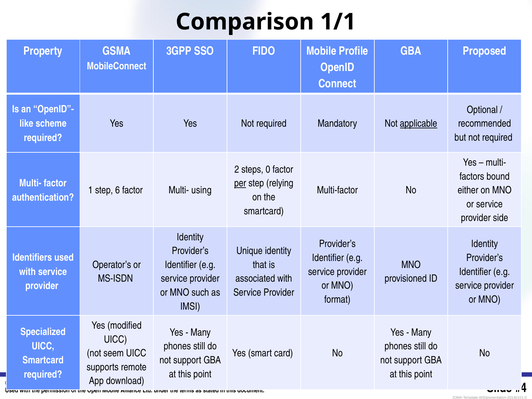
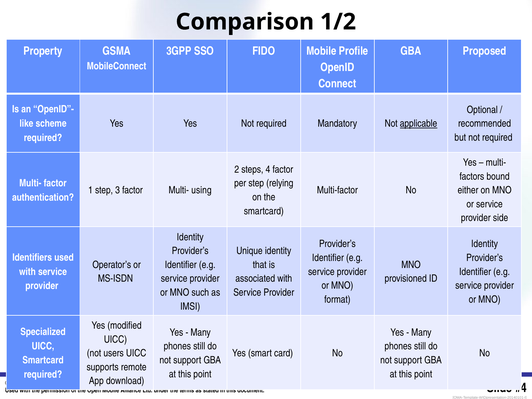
1/1: 1/1 -> 1/2 (338, 22)
0: 0 -> 4 (268, 169)
per underline: present -> none (240, 183)
6: 6 -> 3 (118, 190)
seem: seem -> users (114, 353)
